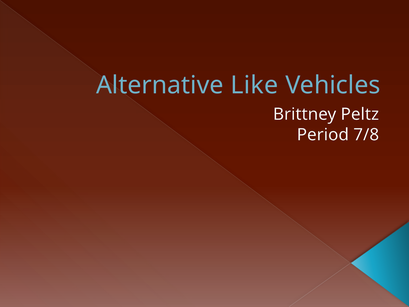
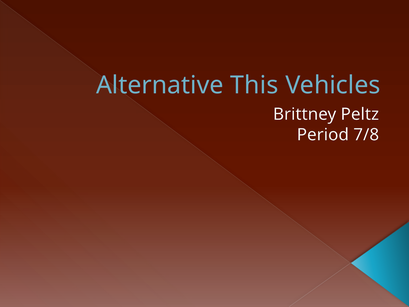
Like: Like -> This (254, 85)
